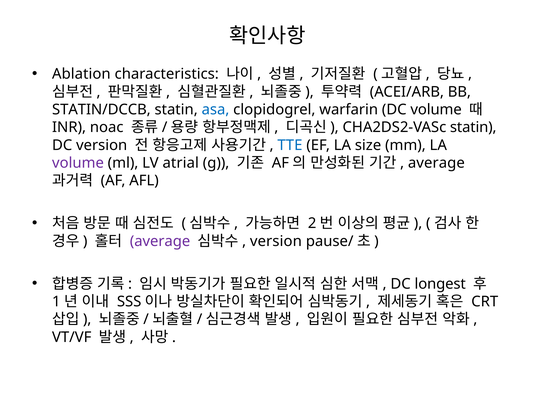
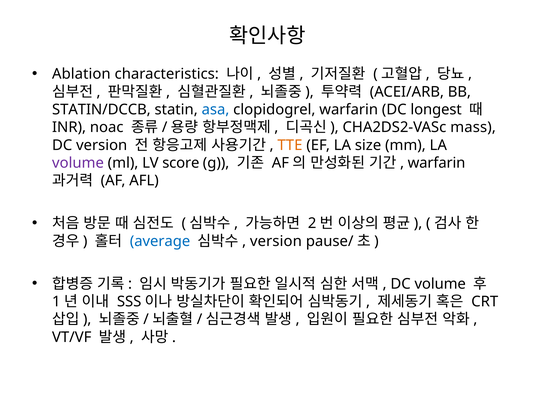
DC volume: volume -> longest (436, 110)
CHA2DS2-VASc statin: statin -> mass (473, 128)
TTE colour: blue -> orange (290, 145)
atrial: atrial -> score (181, 163)
average: average -> warfarin (437, 163)
average colour: purple -> blue (160, 241)
DC longest: longest -> volume (440, 284)
